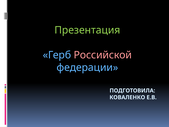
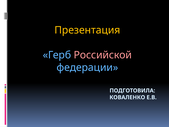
Презентация colour: light green -> yellow (87, 30)
